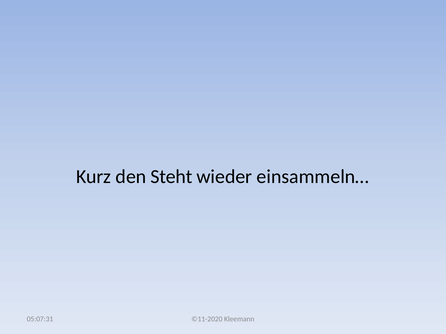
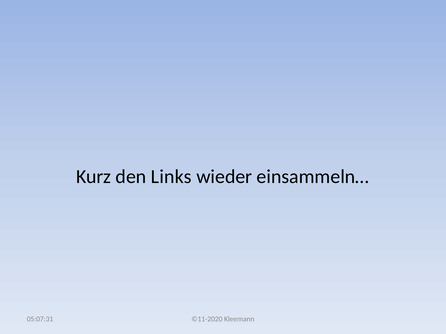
Steht: Steht -> Links (171, 177)
